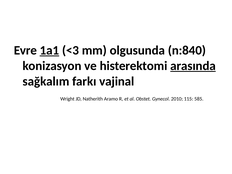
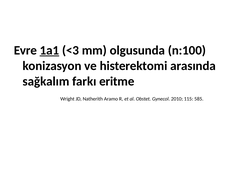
n:840: n:840 -> n:100 (187, 50)
arasında underline: present -> none (193, 66)
vajinal: vajinal -> eritme (117, 81)
